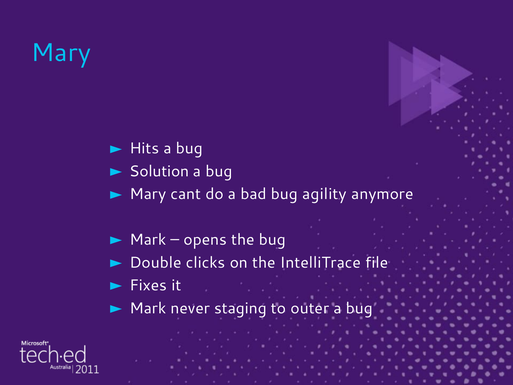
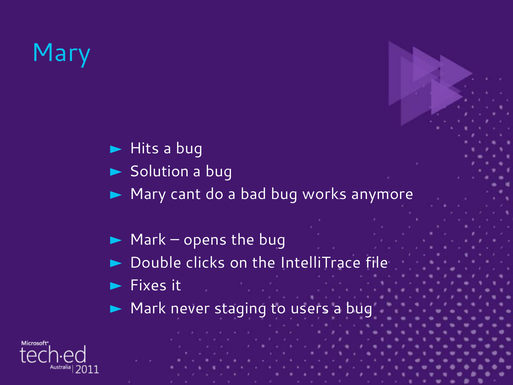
agility: agility -> works (325, 194)
outer: outer -> users (310, 308)
